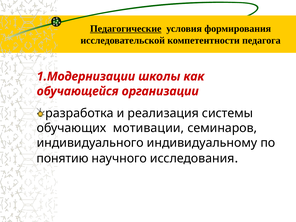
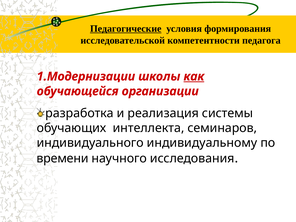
как underline: none -> present (194, 76)
мотивации: мотивации -> интеллекта (148, 128)
понятию: понятию -> времени (63, 158)
